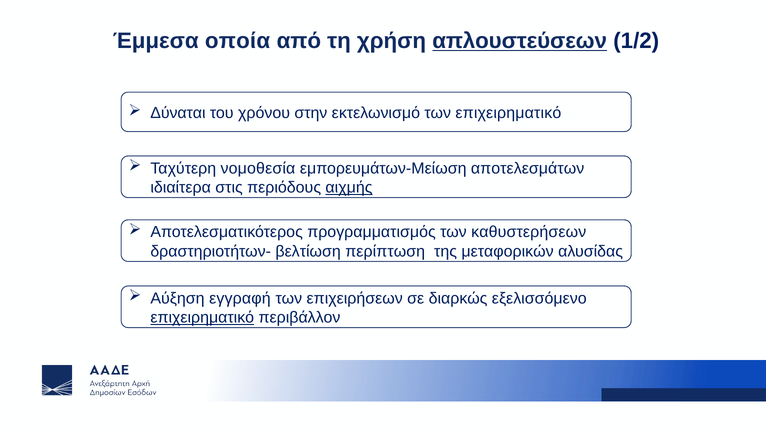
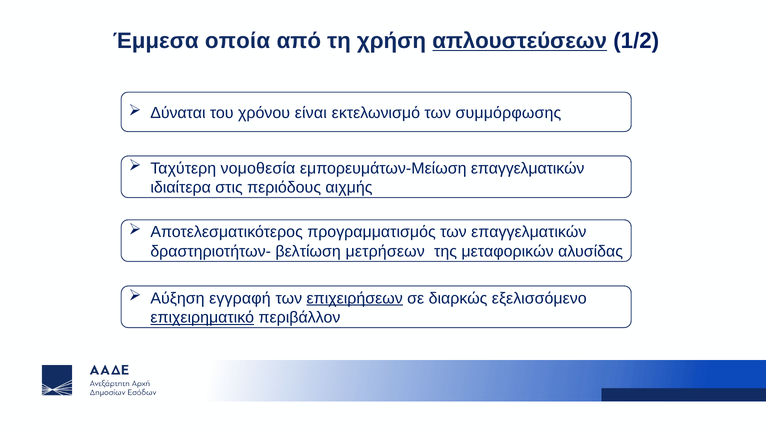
στην: στην -> είναι (311, 113)
των επιχειρηματικό: επιχειρηματικό -> συμμόρφωσης (508, 113)
εμπορευμάτων-Μείωση αποτελεσμάτων: αποτελεσμάτων -> επαγγελματικών (528, 168)
αιχμής underline: present -> none (349, 187)
των καθυστερήσεων: καθυστερήσεων -> επαγγελματικών (529, 232)
περίπτωση: περίπτωση -> μετρήσεων (385, 251)
επιχειρήσεων underline: none -> present (355, 298)
